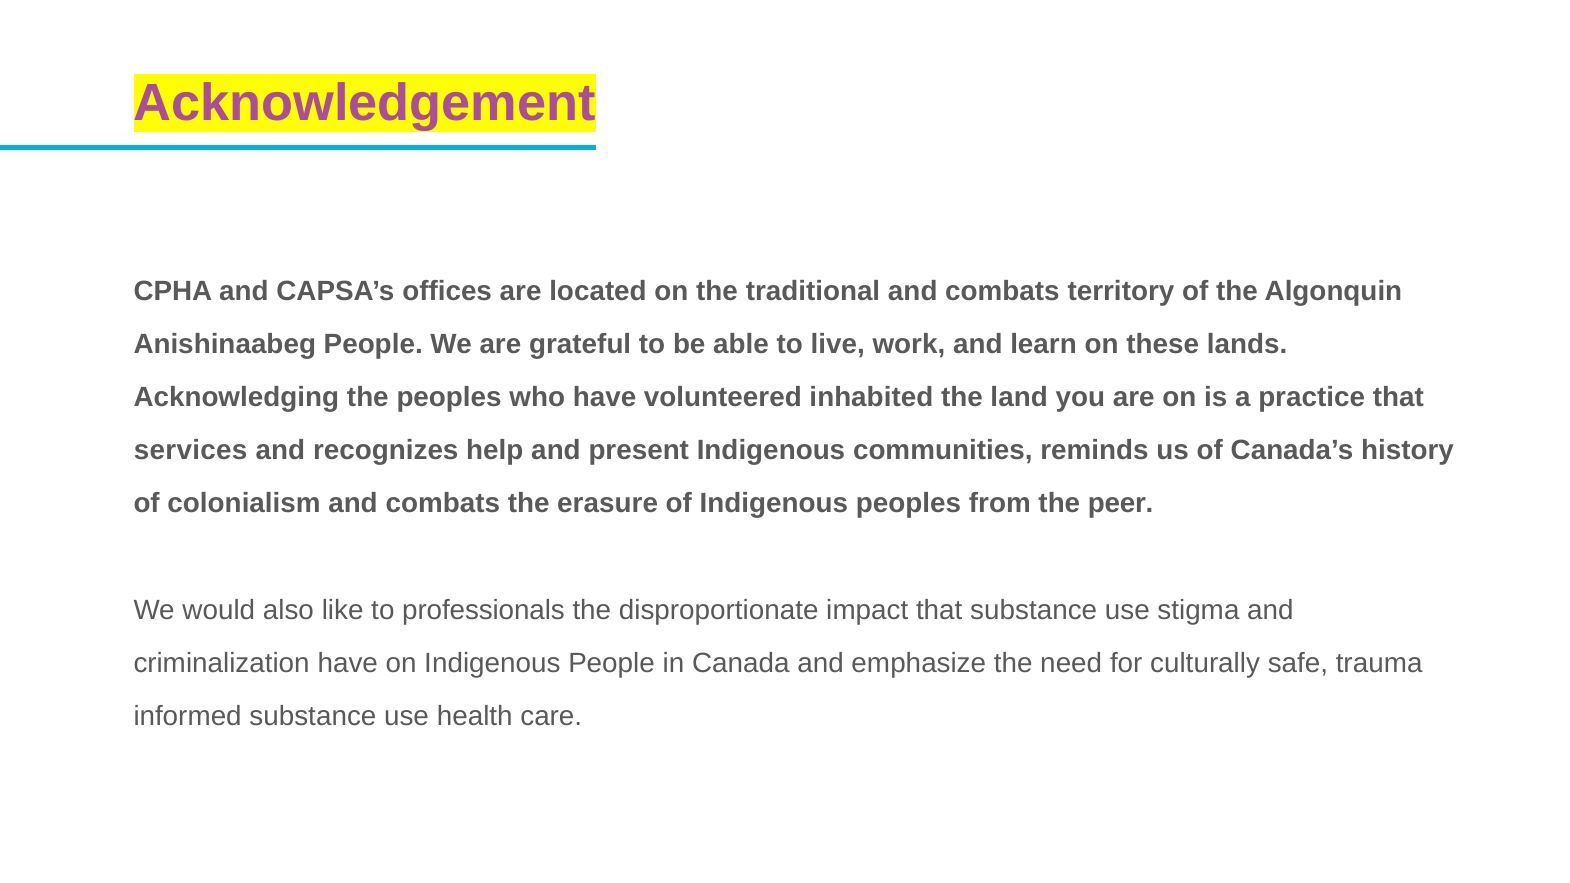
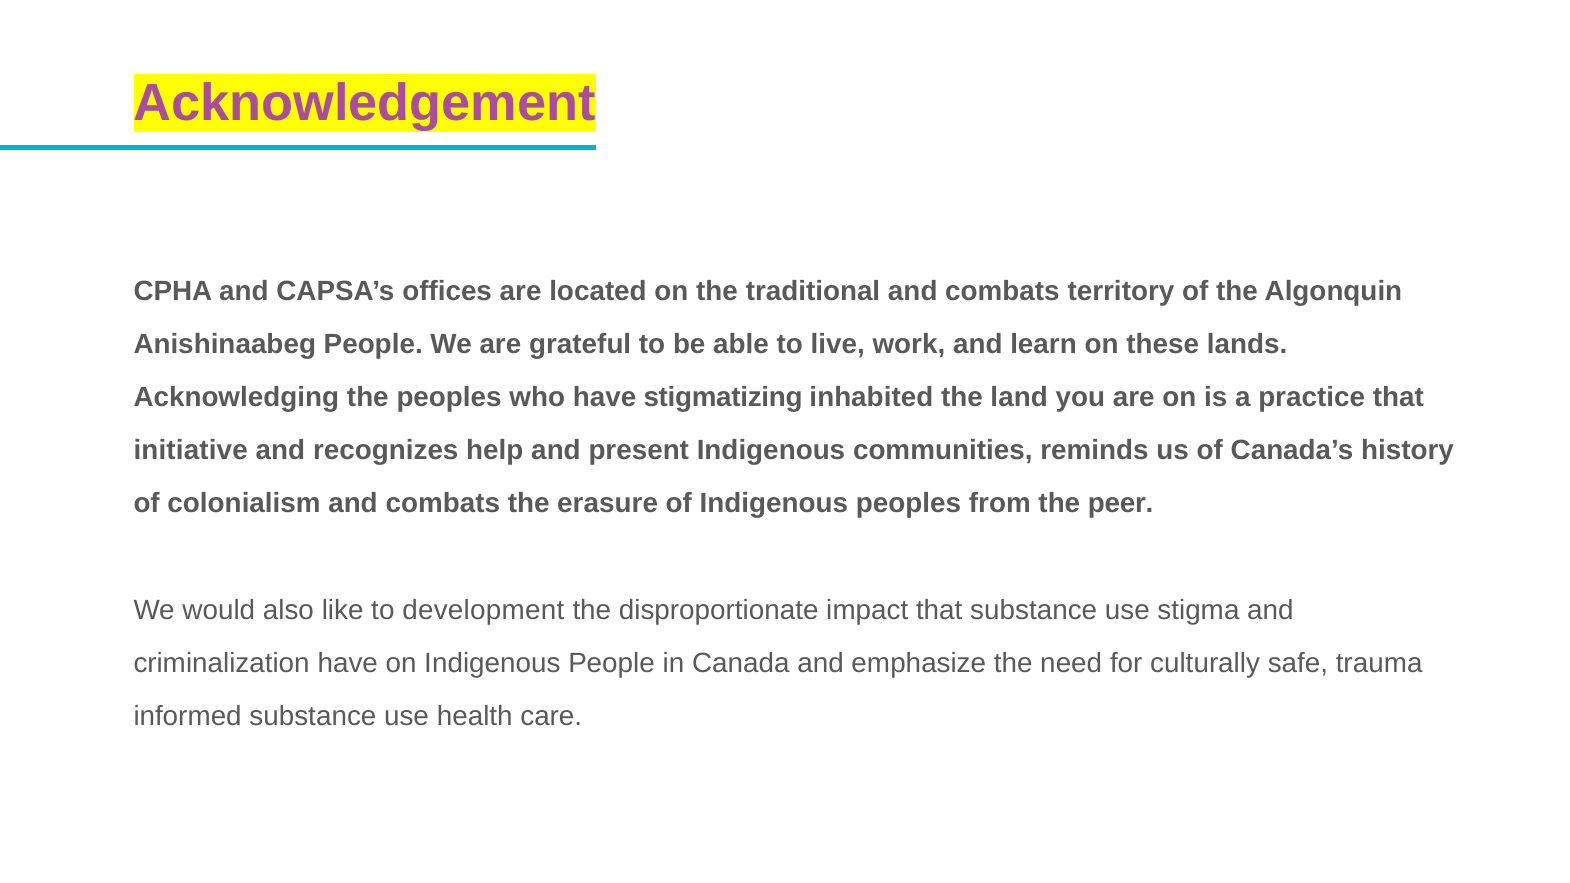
volunteered: volunteered -> stigmatizing (723, 398)
services: services -> initiative (191, 451)
professionals: professionals -> development (483, 610)
